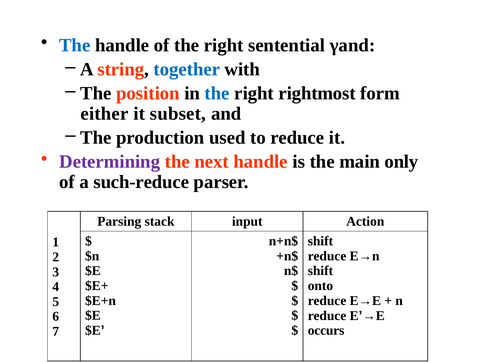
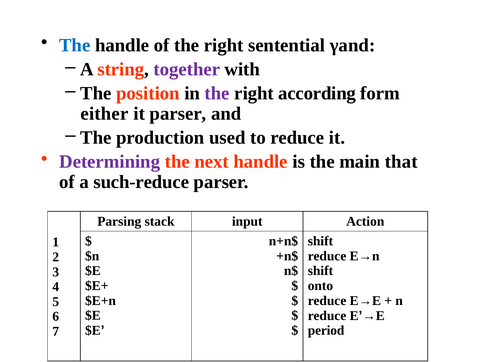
together colour: blue -> purple (187, 69)
the colour: blue -> purple (217, 93)
rightmost: rightmost -> according (317, 93)
it subset: subset -> parser (178, 114)
only: only -> that (401, 162)
occurs: occurs -> period (326, 331)
